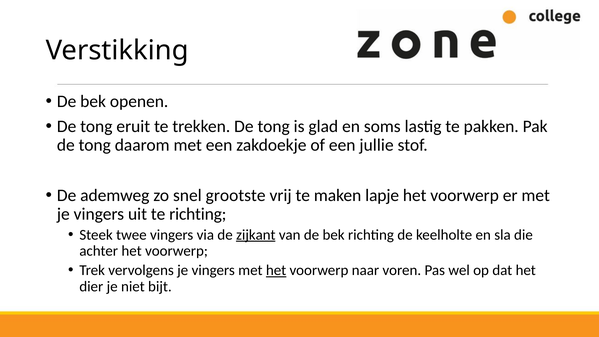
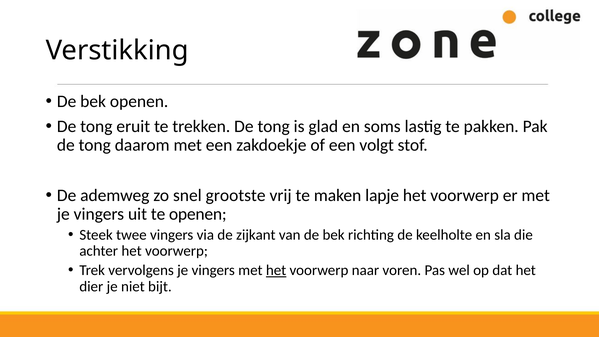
jullie: jullie -> volgt (377, 145)
te richting: richting -> openen (198, 214)
zijkant underline: present -> none (256, 235)
